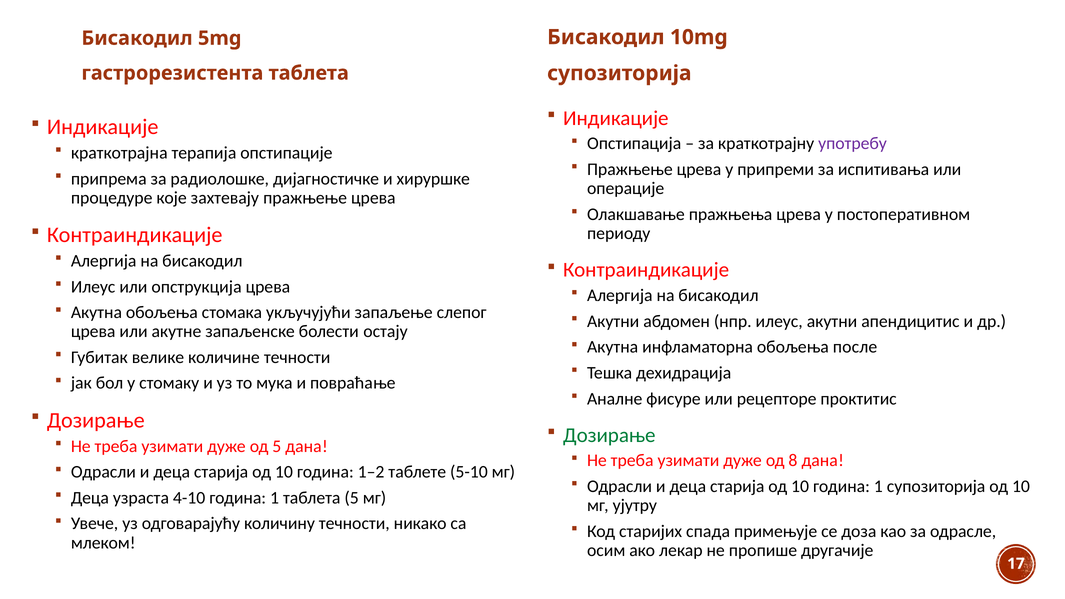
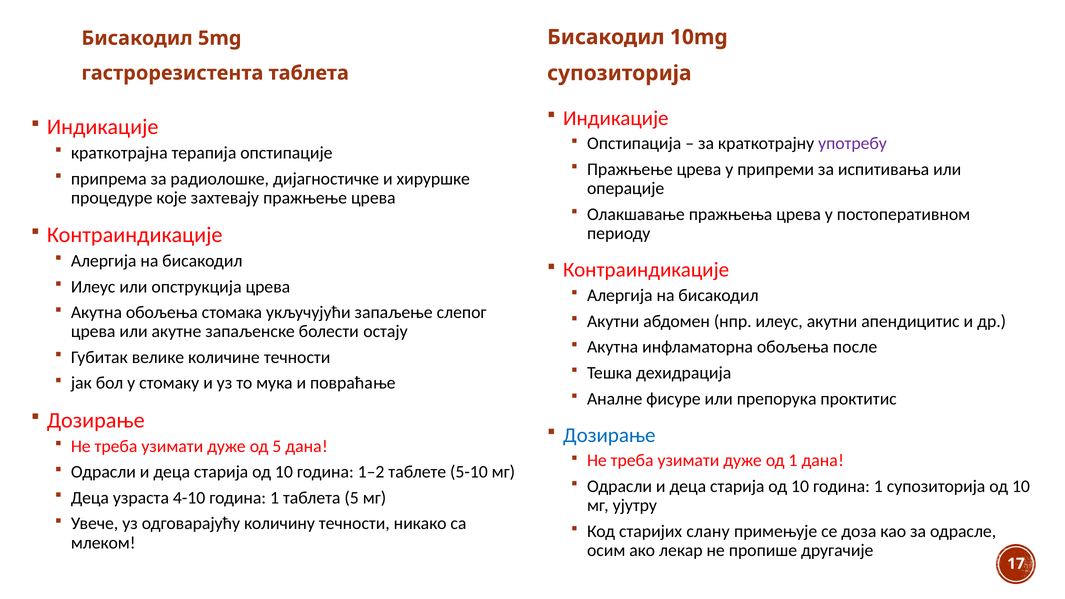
рецепторе: рецепторе -> препорука (777, 399)
Дозирање colour: green -> blue (609, 435)
од 8: 8 -> 1 (793, 461)
спада: спада -> слану (708, 531)
